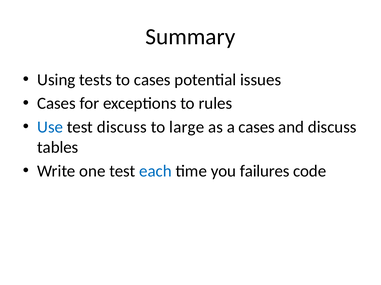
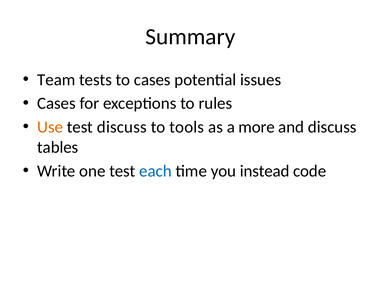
Using: Using -> Team (56, 80)
Use colour: blue -> orange (50, 127)
large: large -> tools (187, 127)
a cases: cases -> more (257, 127)
failures: failures -> instead (265, 171)
